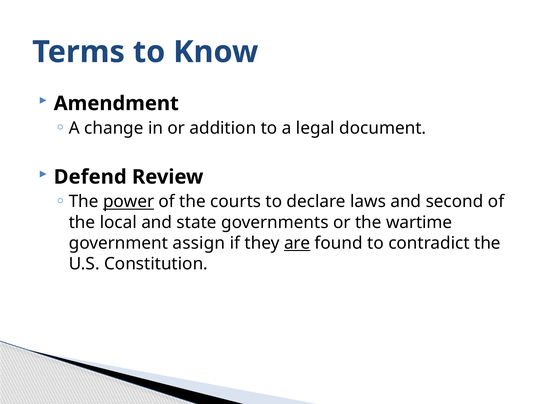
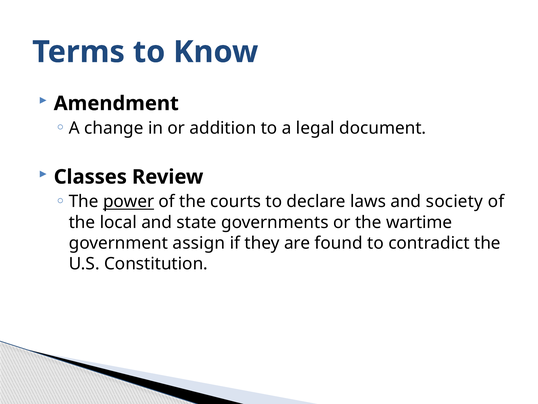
Defend: Defend -> Classes (90, 177)
second: second -> society (454, 201)
are underline: present -> none (297, 243)
